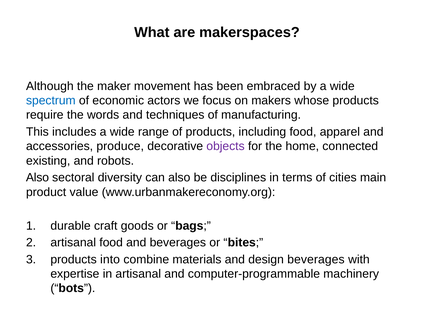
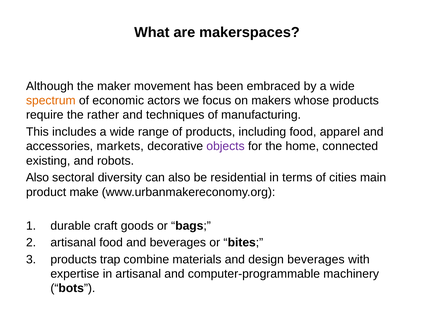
spectrum colour: blue -> orange (51, 101)
words: words -> rather (103, 115)
produce: produce -> markets (120, 147)
disciplines: disciplines -> residential (238, 178)
value: value -> make (84, 192)
into: into -> trap (110, 260)
